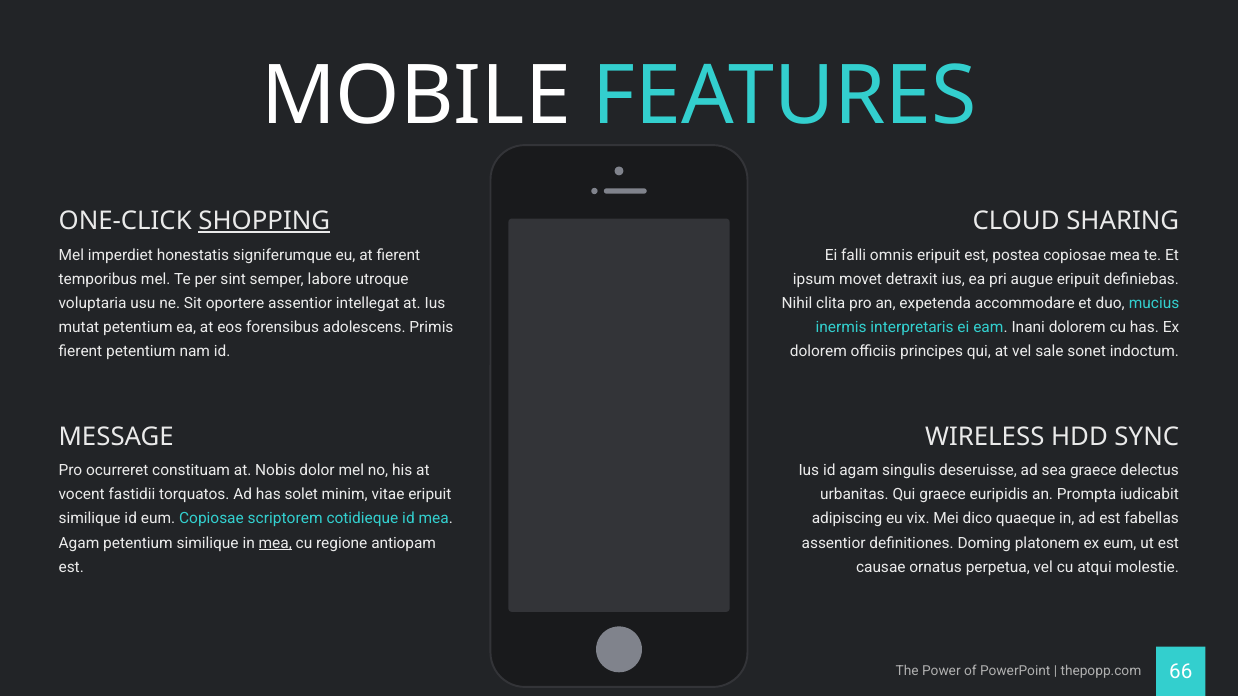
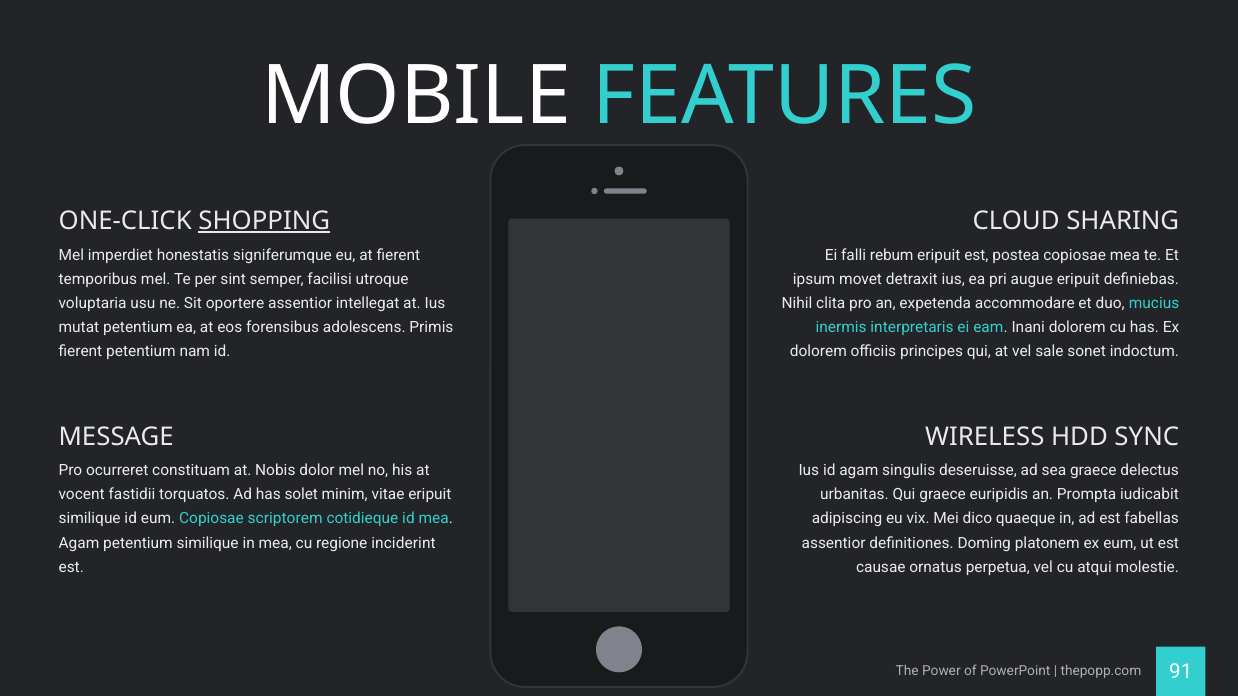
omnis: omnis -> rebum (892, 255)
labore: labore -> facilisi (330, 279)
mea underline: present -> none (275, 543)
antiopam: antiopam -> inciderint (404, 543)
66: 66 -> 91 (1181, 672)
